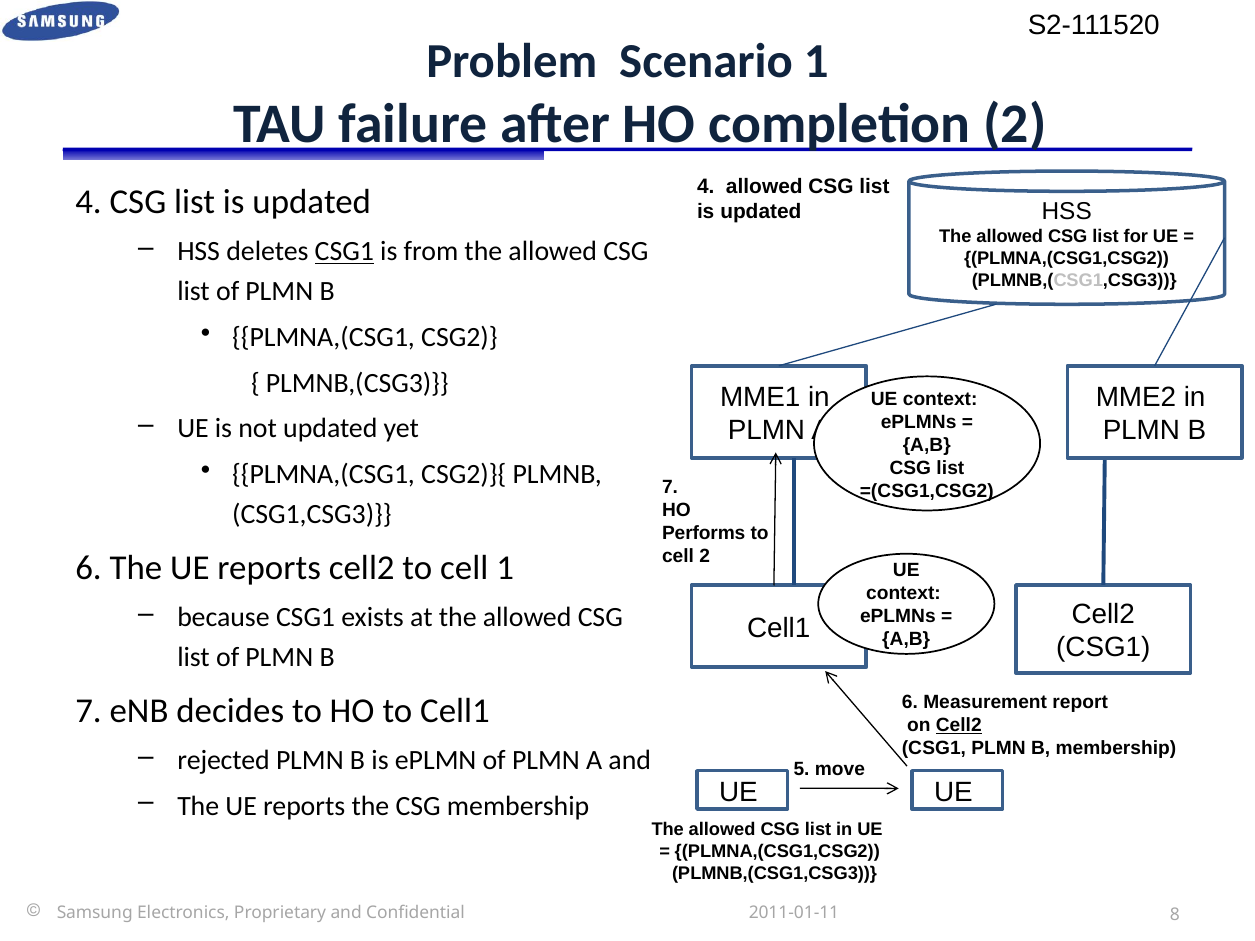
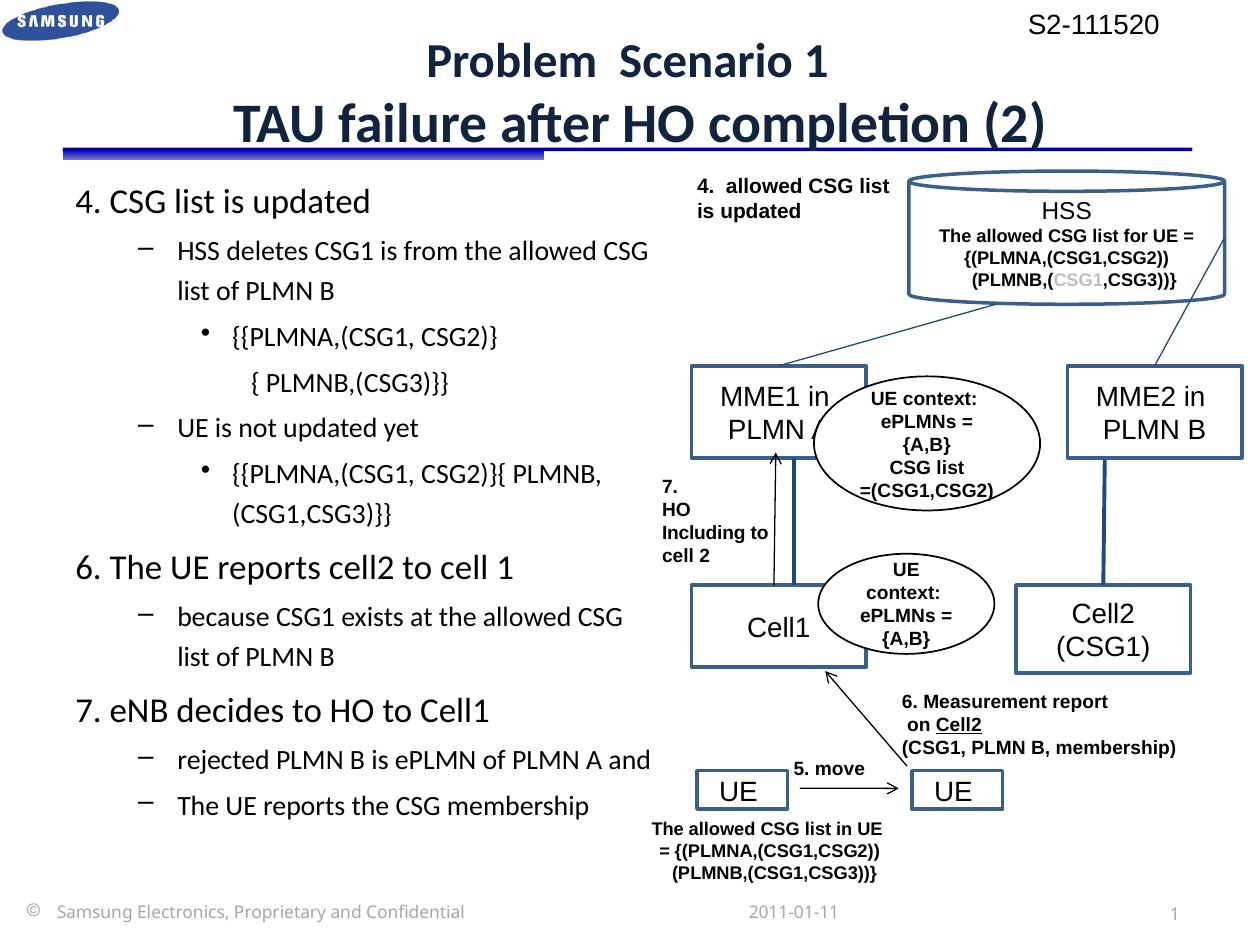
CSG1 underline: present -> none (344, 252)
Performs: Performs -> Including (704, 533)
2011-01-11 8: 8 -> 1 (1175, 915)
